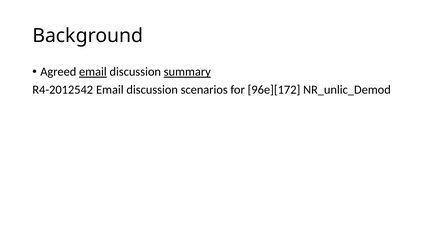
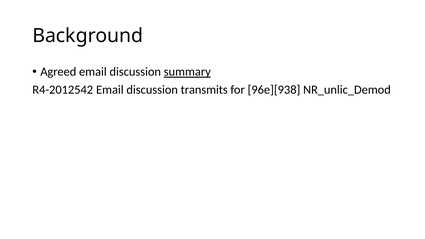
email underline: present -> none (93, 72)
scenarios: scenarios -> transmits (204, 90)
96e][172: 96e][172 -> 96e][938 (274, 90)
